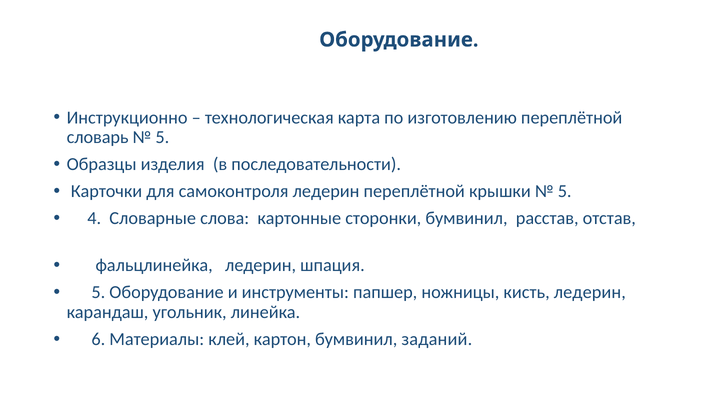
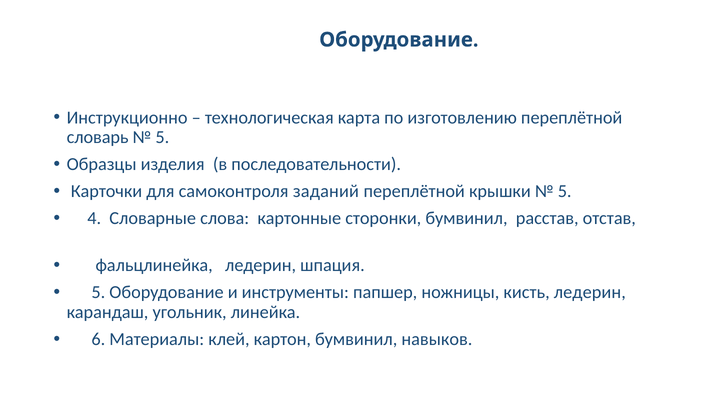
самоконтроля ледерин: ледерин -> заданий (326, 191)
заданий: заданий -> навыков (437, 339)
